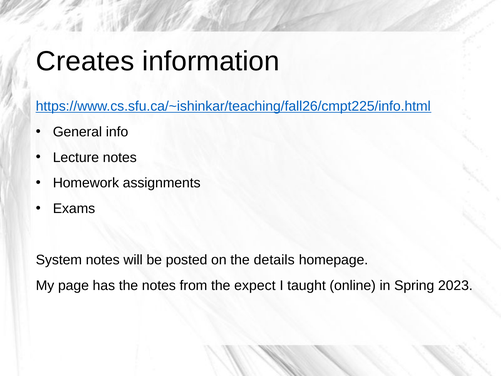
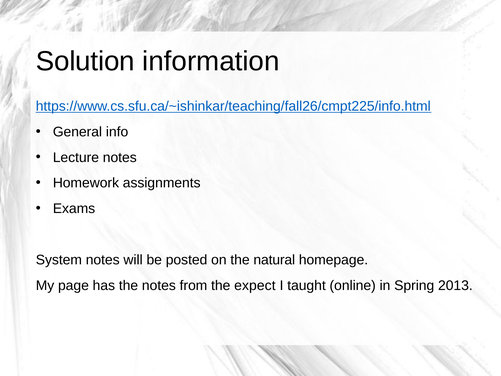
Creates: Creates -> Solution (85, 61)
details: details -> natural (274, 260)
2023: 2023 -> 2013 (455, 285)
